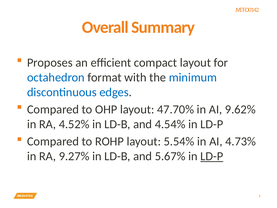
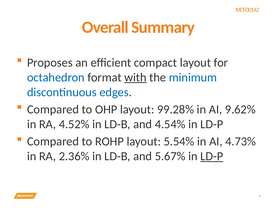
with underline: none -> present (135, 77)
47.70%: 47.70% -> 99.28% (176, 109)
9.27%: 9.27% -> 2.36% (74, 156)
